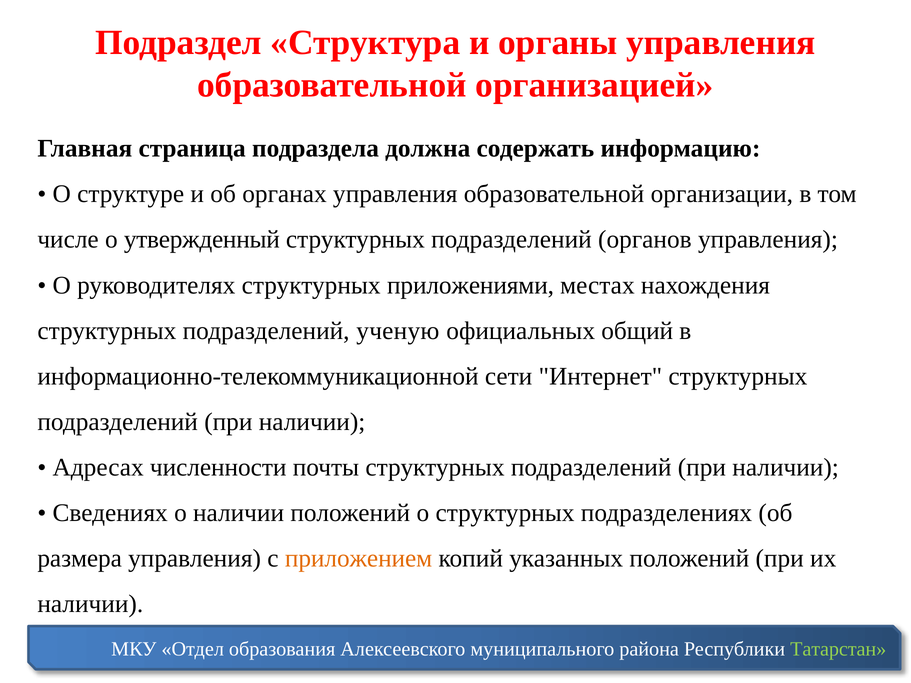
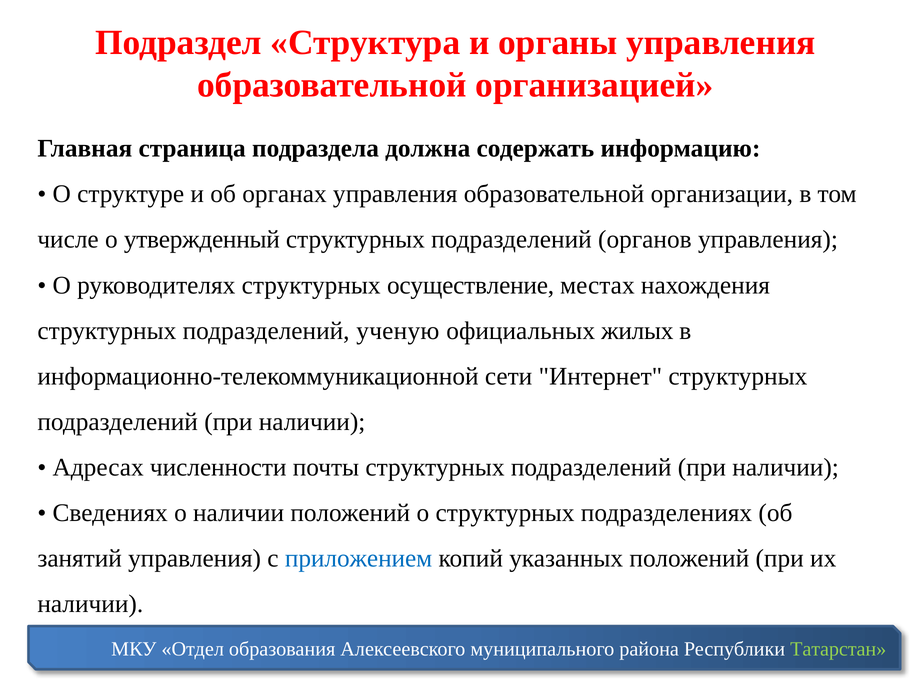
приложениями: приложениями -> осуществление (471, 285)
общий: общий -> жилых (637, 331)
размера: размера -> занятий (80, 559)
приложением colour: orange -> blue (359, 559)
